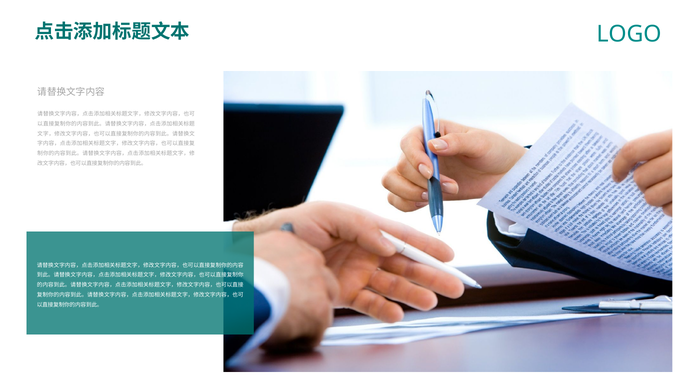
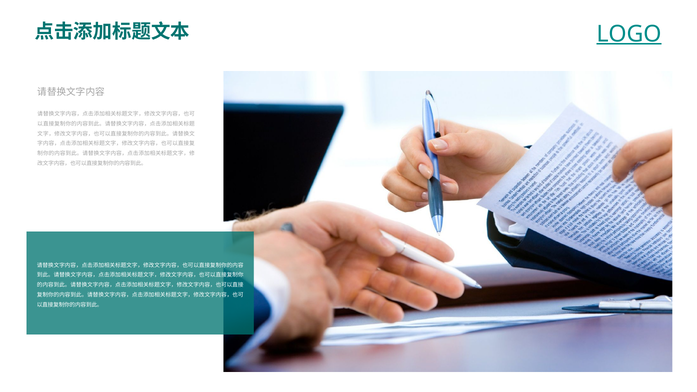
LOGO underline: none -> present (629, 34)
